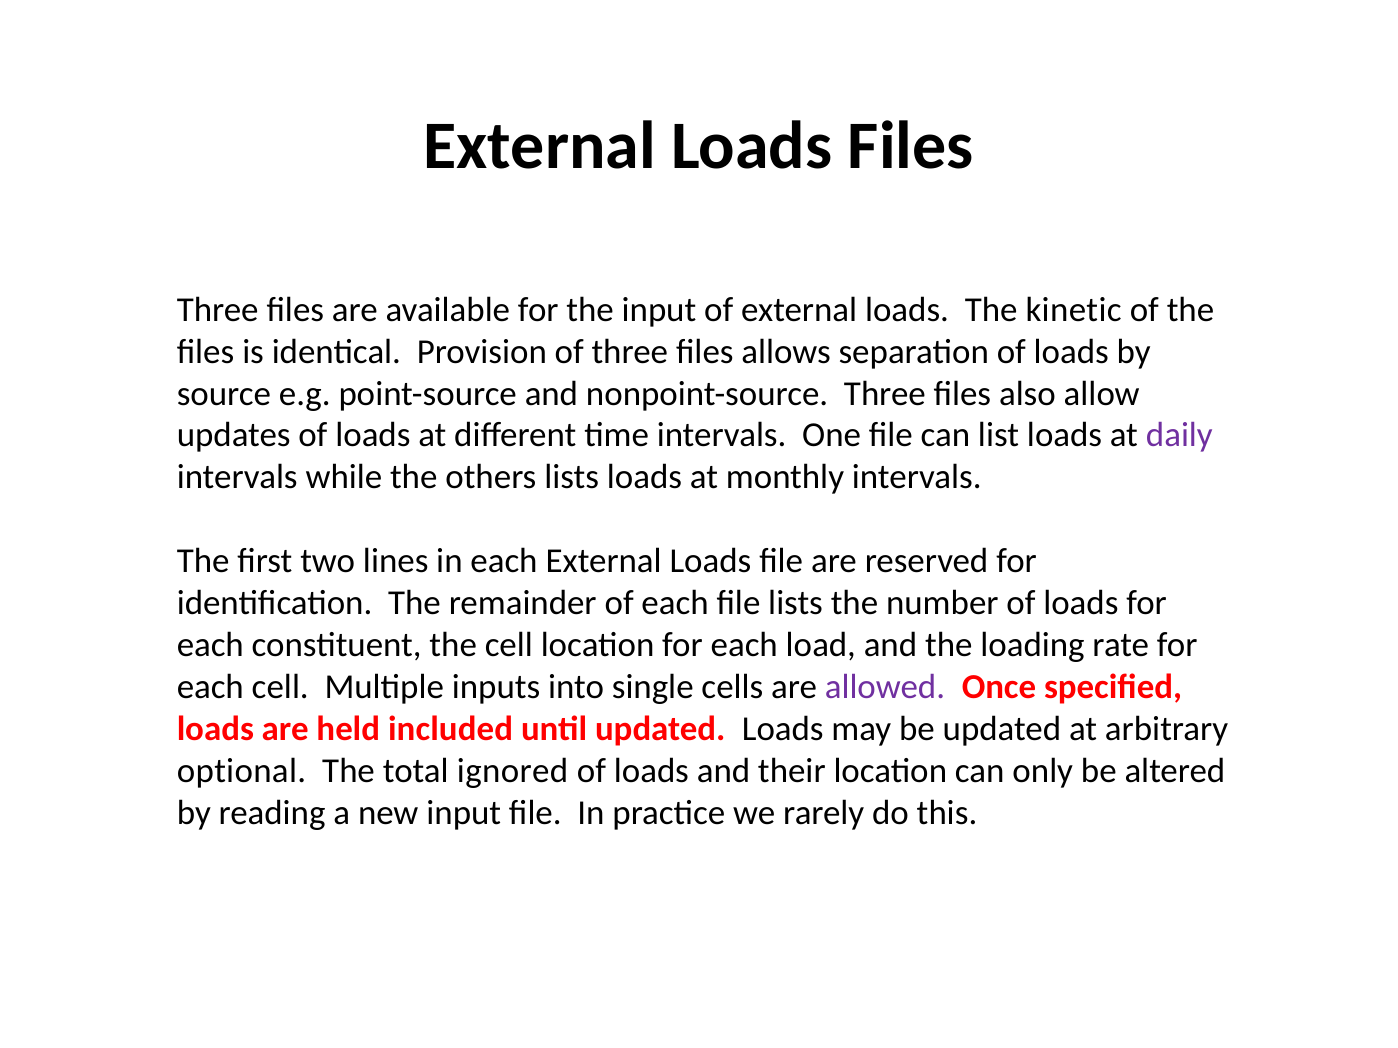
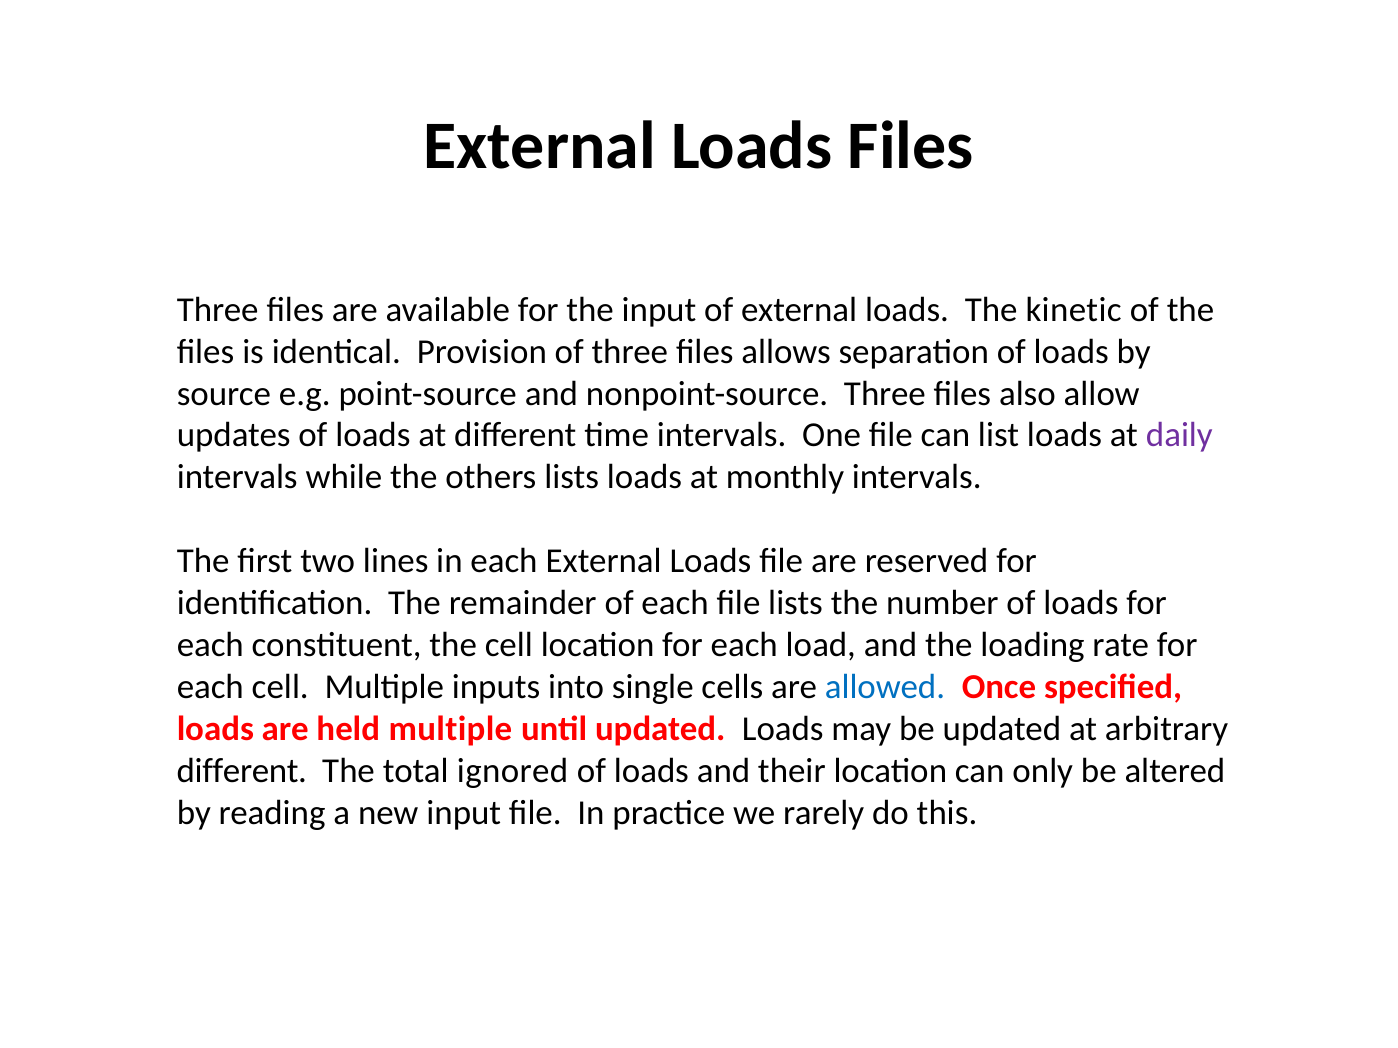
allowed colour: purple -> blue (885, 687)
held included: included -> multiple (450, 729)
optional: optional -> different (242, 771)
